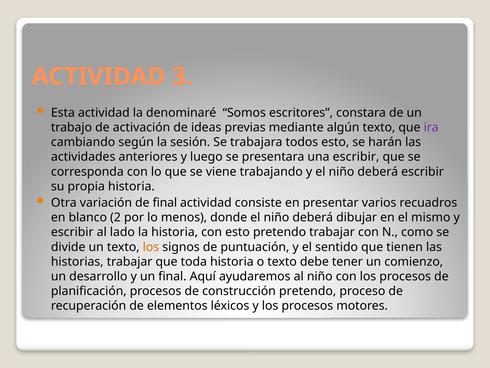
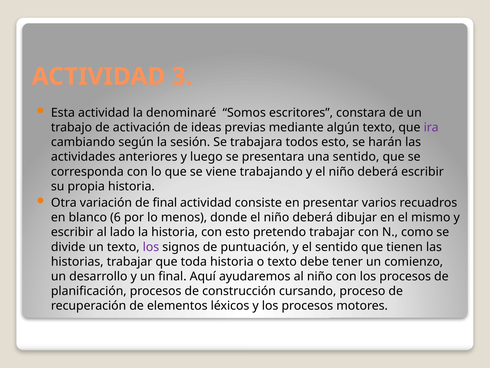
una escribir: escribir -> sentido (356, 157)
2: 2 -> 6 (115, 217)
los colour: orange -> purple (151, 247)
construcción pretendo: pretendo -> cursando (308, 291)
